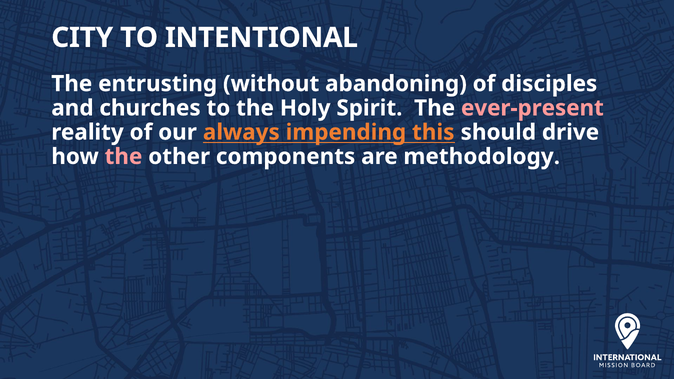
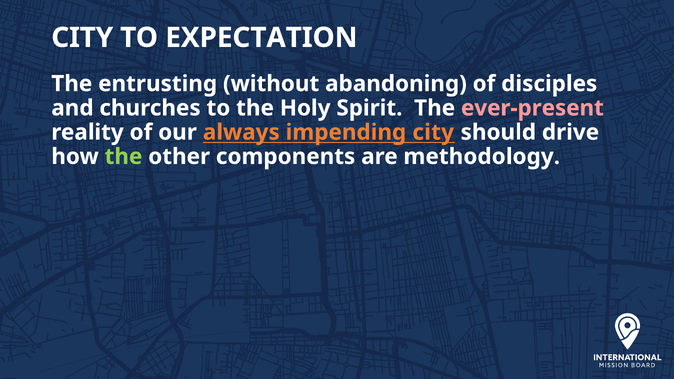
INTENTIONAL: INTENTIONAL -> EXPECTATION (261, 38)
impending this: this -> city (433, 132)
the colour: pink -> light green (123, 157)
